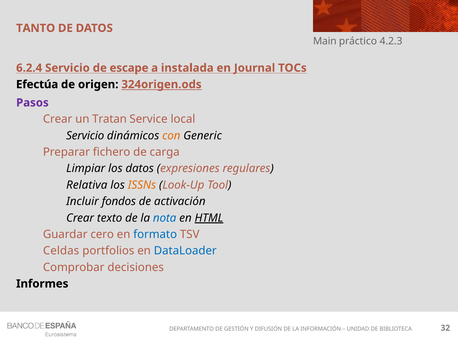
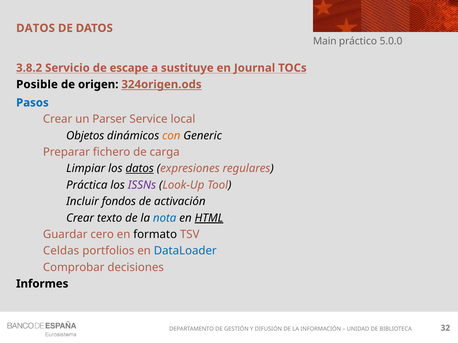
TANTO: TANTO -> DATOS (36, 28)
4.2.3: 4.2.3 -> 5.0.0 (391, 41)
6.2.4: 6.2.4 -> 3.8.2 (29, 68)
instalada: instalada -> sustituye (187, 68)
Efectúa: Efectúa -> Posible (37, 85)
Pasos colour: purple -> blue (32, 103)
Tratan: Tratan -> Parser (109, 119)
Servicio: Servicio -> Objetos (85, 136)
datos underline: none -> present (140, 169)
Relativa: Relativa -> Práctica (87, 185)
ISSNs colour: orange -> purple (142, 185)
formato colour: blue -> black (155, 235)
